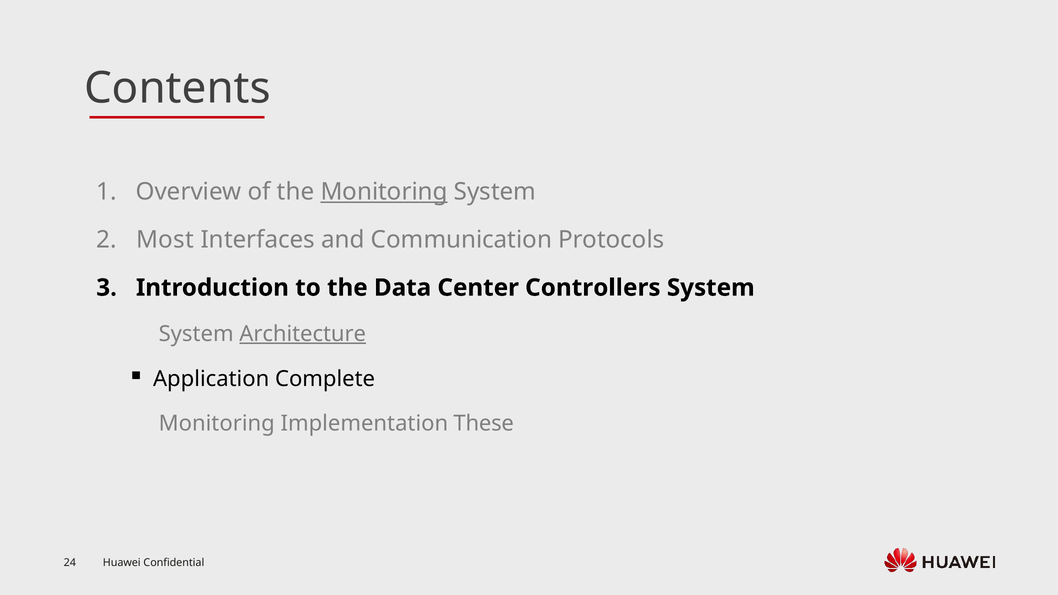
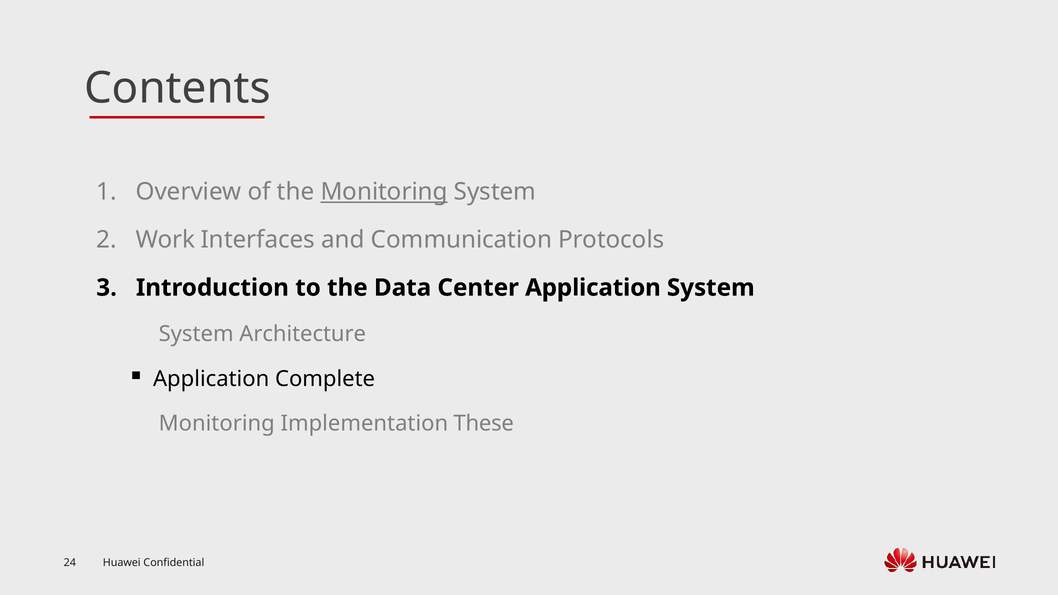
Most: Most -> Work (165, 240)
Center Controllers: Controllers -> Application (593, 288)
Architecture underline: present -> none (303, 334)
